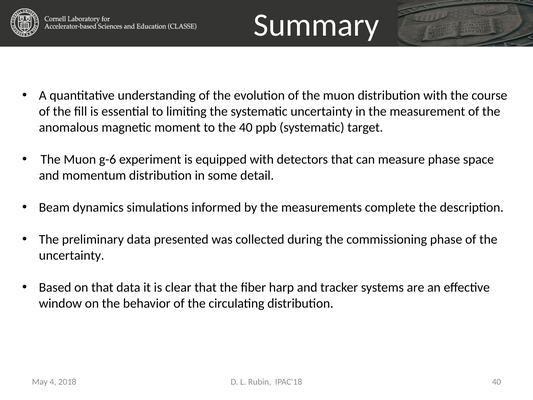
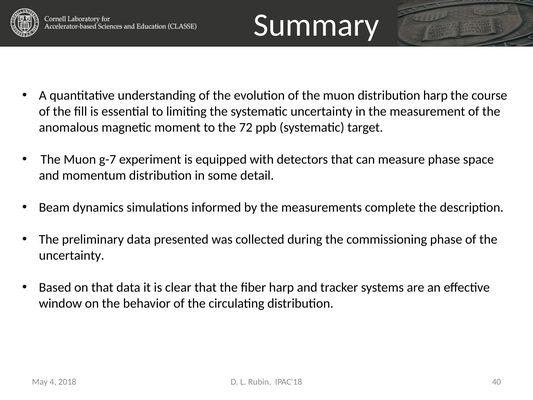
distribution with: with -> harp (435, 95)
the 40: 40 -> 72 (246, 127)
g-6: g-6 -> g-7 (108, 159)
